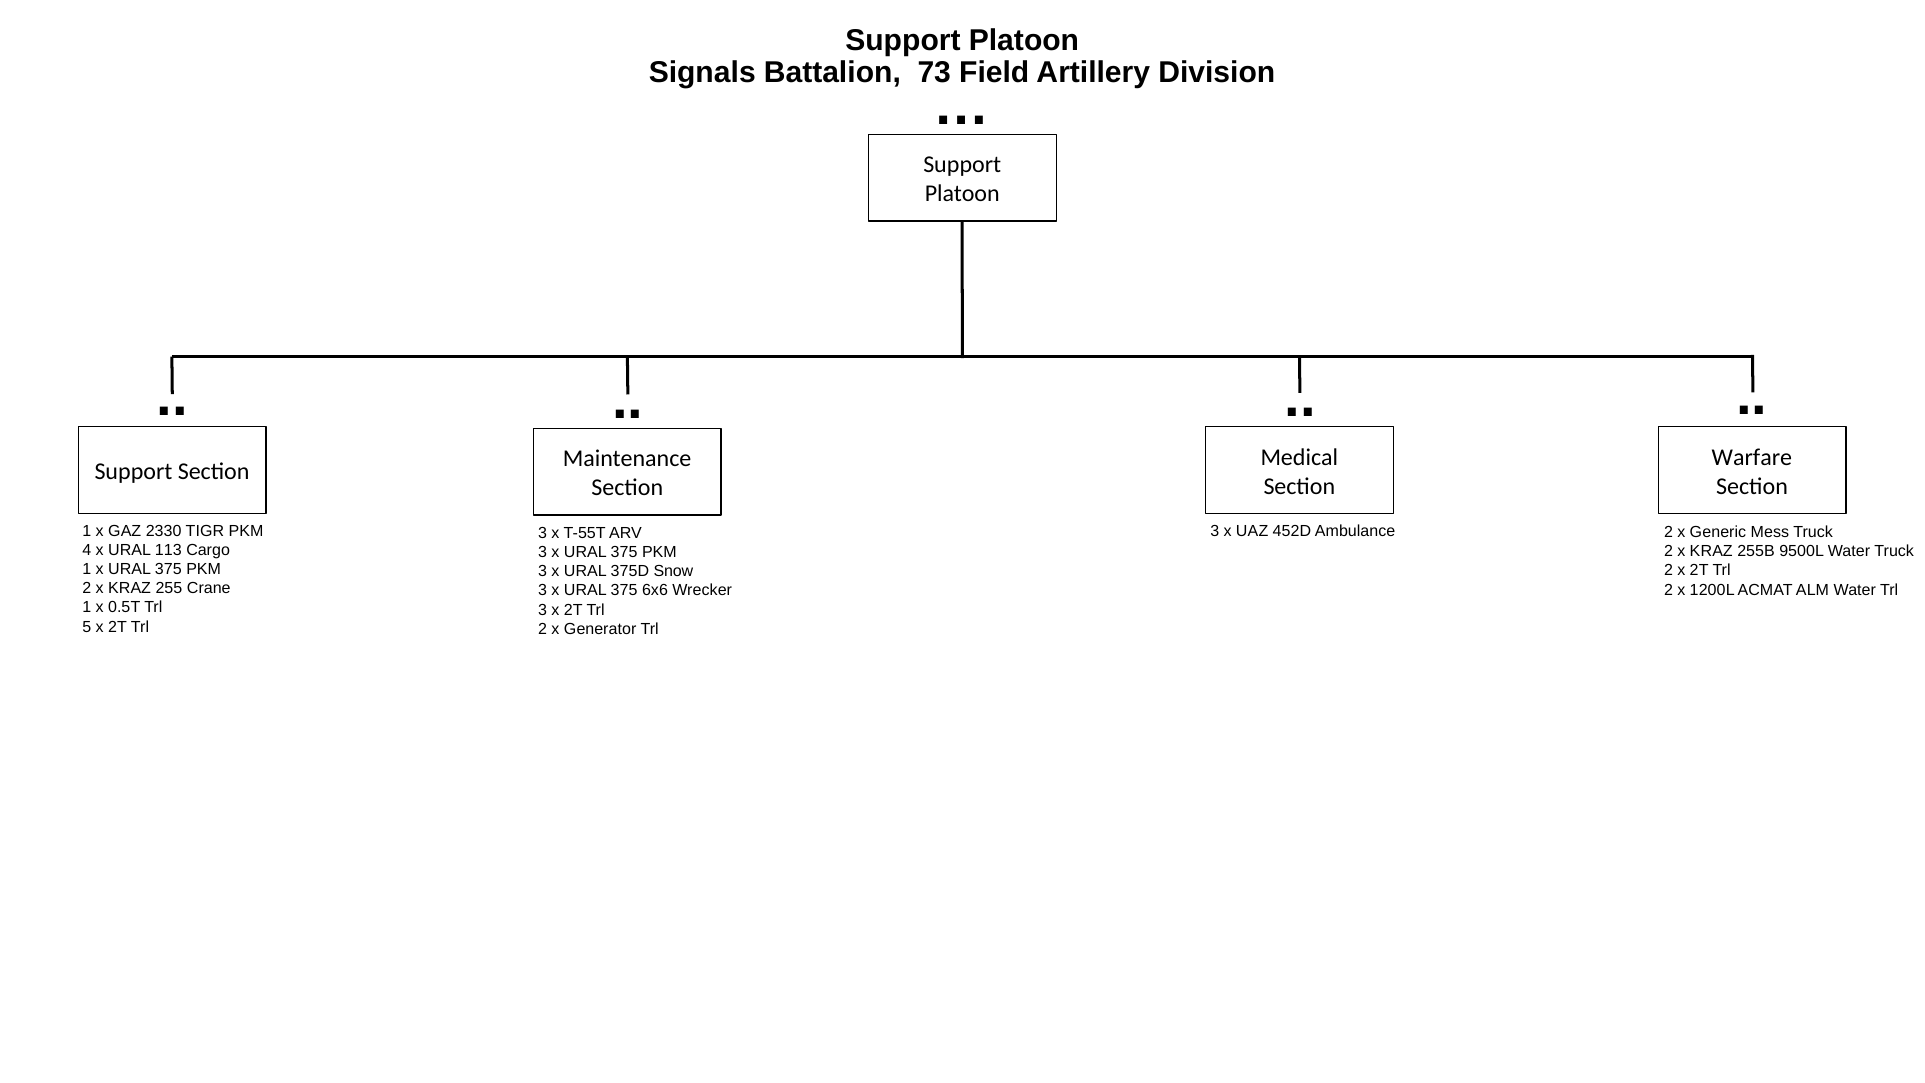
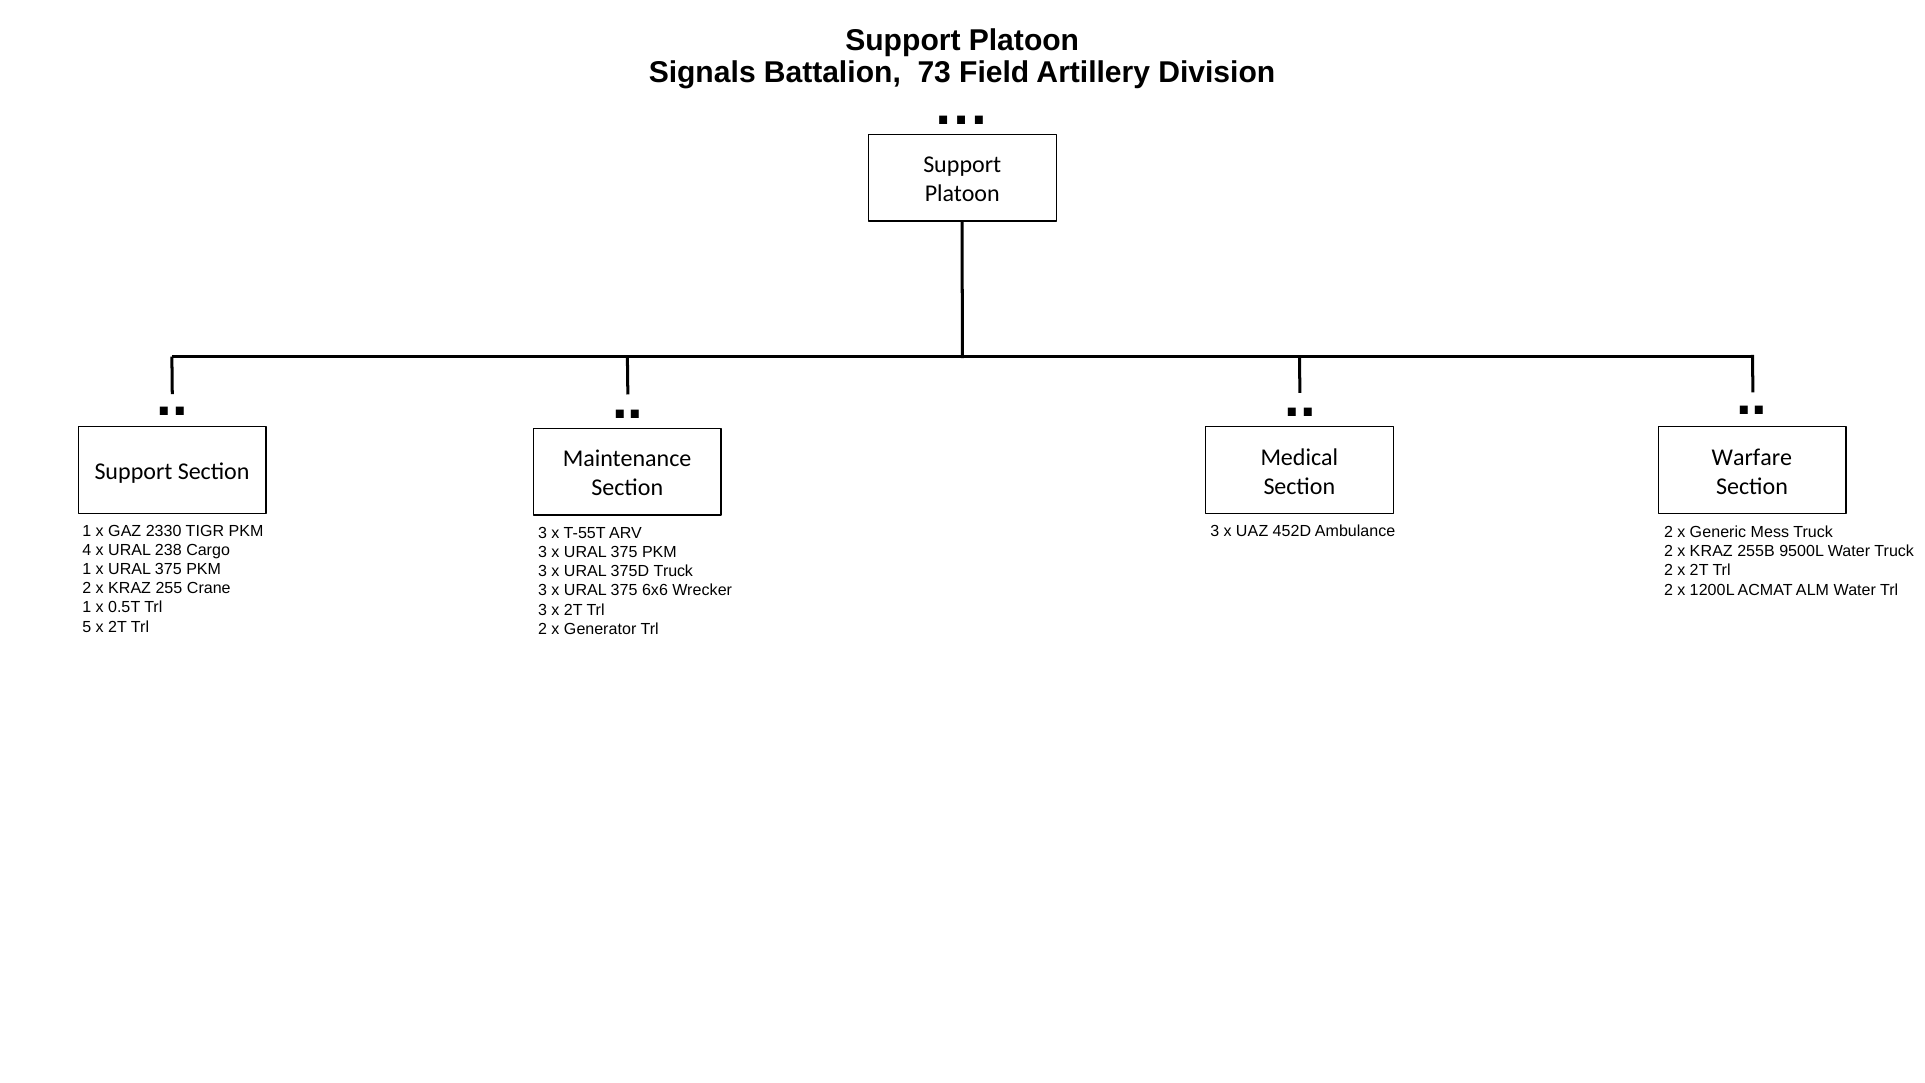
113: 113 -> 238 (168, 550)
375D Snow: Snow -> Truck (673, 571)
